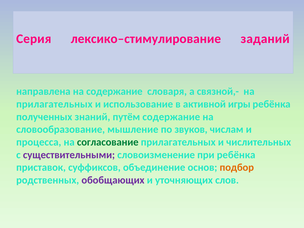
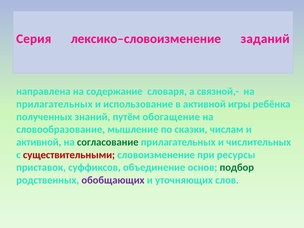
лексико–стимулирование: лексико–стимулирование -> лексико–словоизменение (146, 39)
путём содержание: содержание -> обогащение (171, 117)
звуков: звуков -> сказки (191, 129)
процесса: процесса -> активной (39, 142)
существительными colour: purple -> red (69, 155)
при ребёнка: ребёнка -> ресурсы (236, 155)
подбор colour: orange -> green (237, 167)
